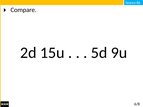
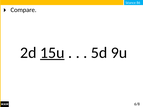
15u underline: none -> present (52, 53)
